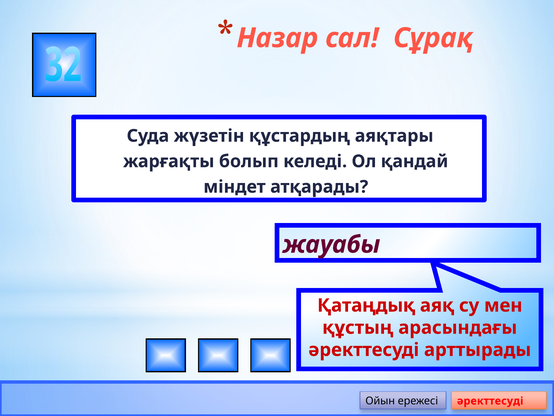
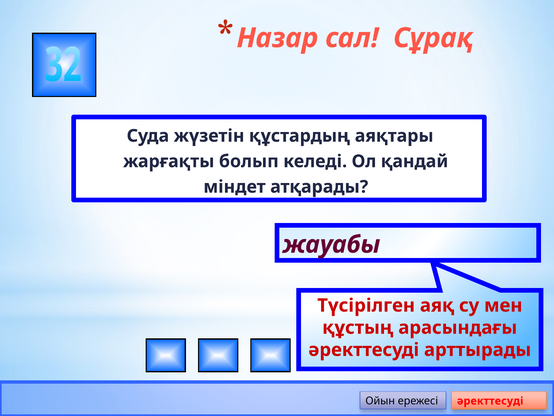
Қатаңдық: Қатаңдық -> Түсірілген (366, 305)
